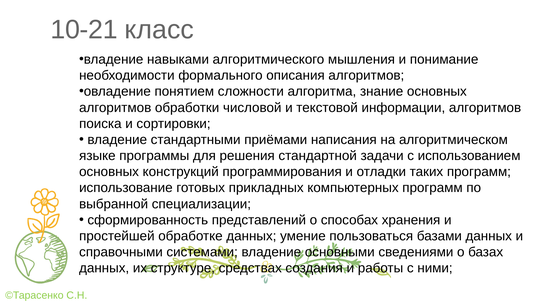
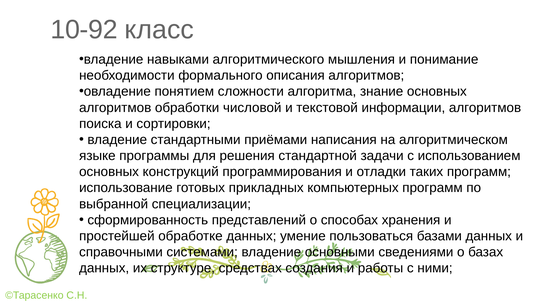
10-21: 10-21 -> 10-92 (84, 30)
